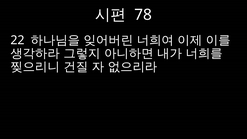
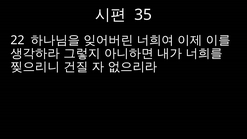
78: 78 -> 35 (143, 15)
